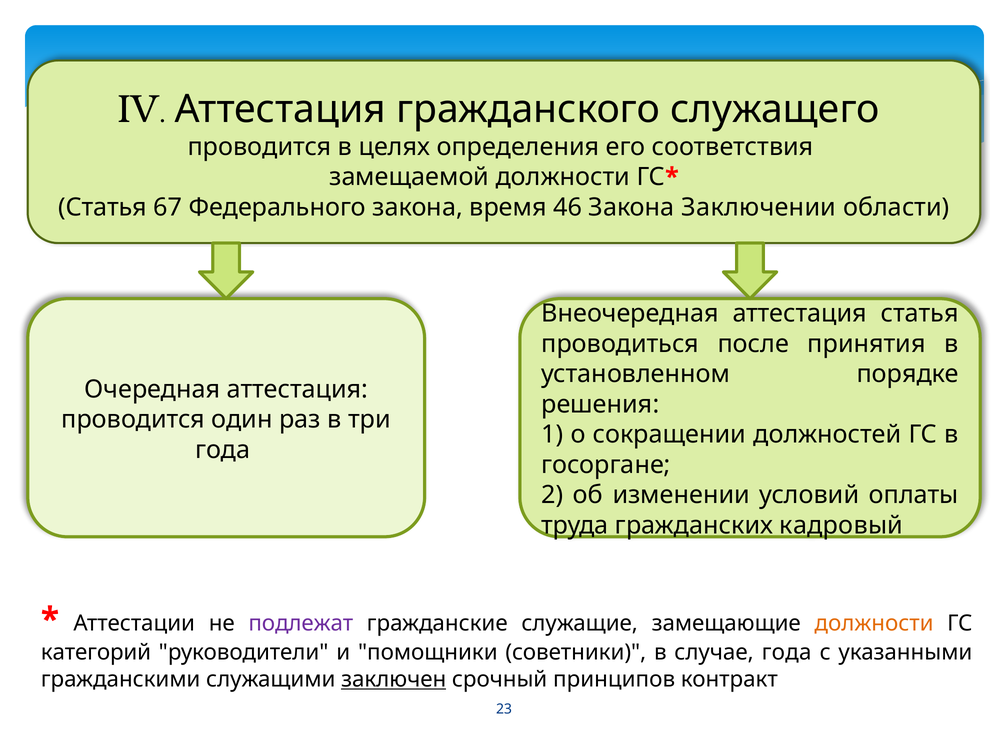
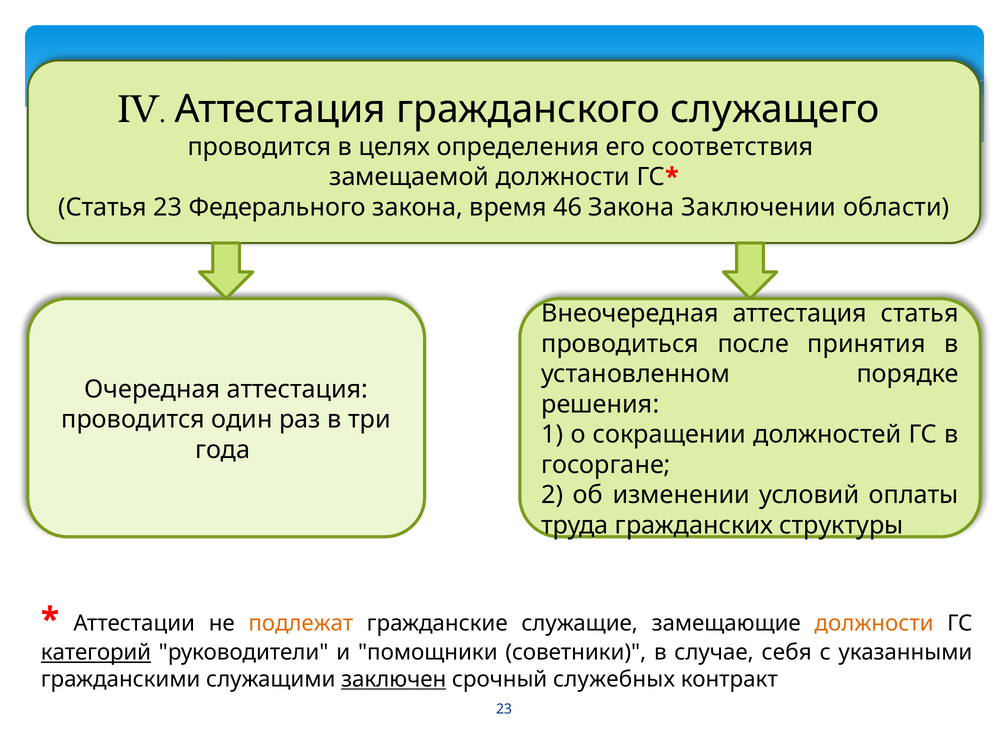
Статья 67: 67 -> 23 (168, 207)
кадровый: кадровый -> структуры (841, 525)
подлежат colour: purple -> orange (301, 623)
категорий underline: none -> present (96, 653)
случае года: года -> себя (787, 653)
принципов: принципов -> служебных (614, 679)
